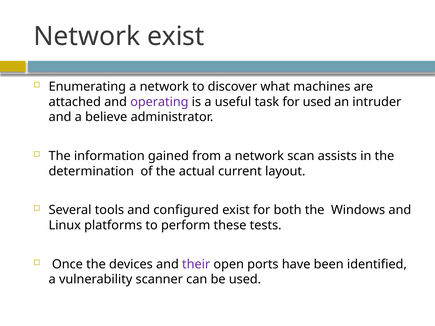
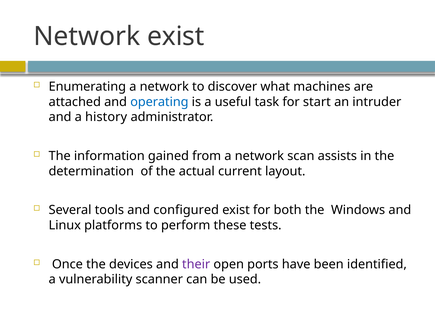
operating colour: purple -> blue (159, 102)
for used: used -> start (317, 102)
believe: believe -> history (106, 117)
